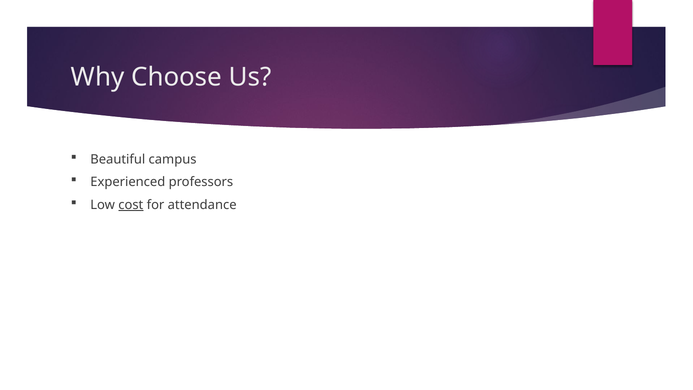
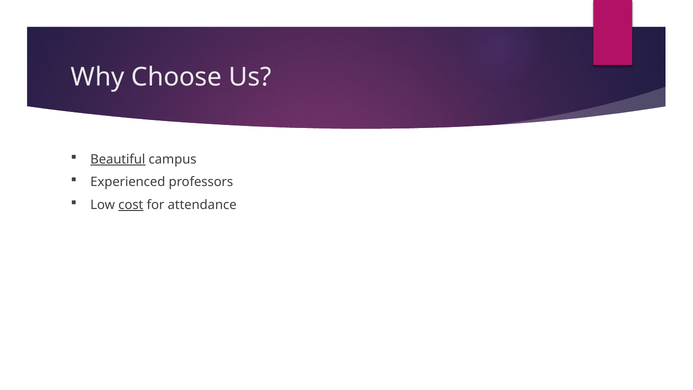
Beautiful underline: none -> present (118, 159)
